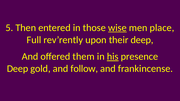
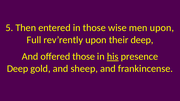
wise underline: present -> none (117, 28)
men place: place -> upon (162, 28)
offered them: them -> those (84, 57)
follow: follow -> sheep (84, 69)
